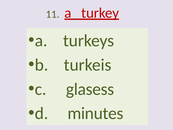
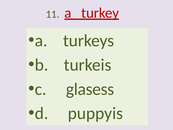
minutes: minutes -> puppyis (95, 113)
